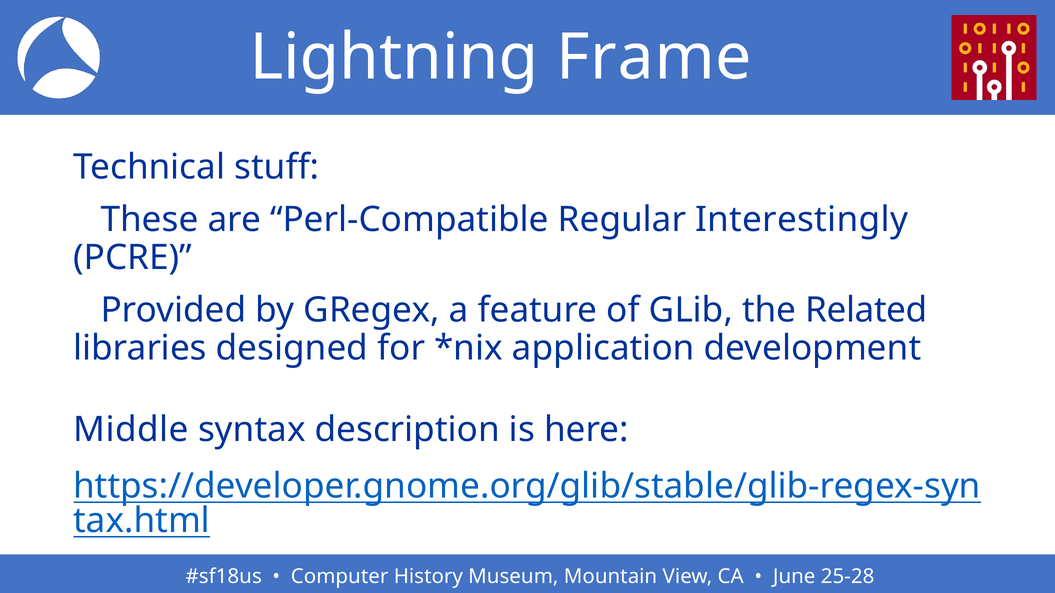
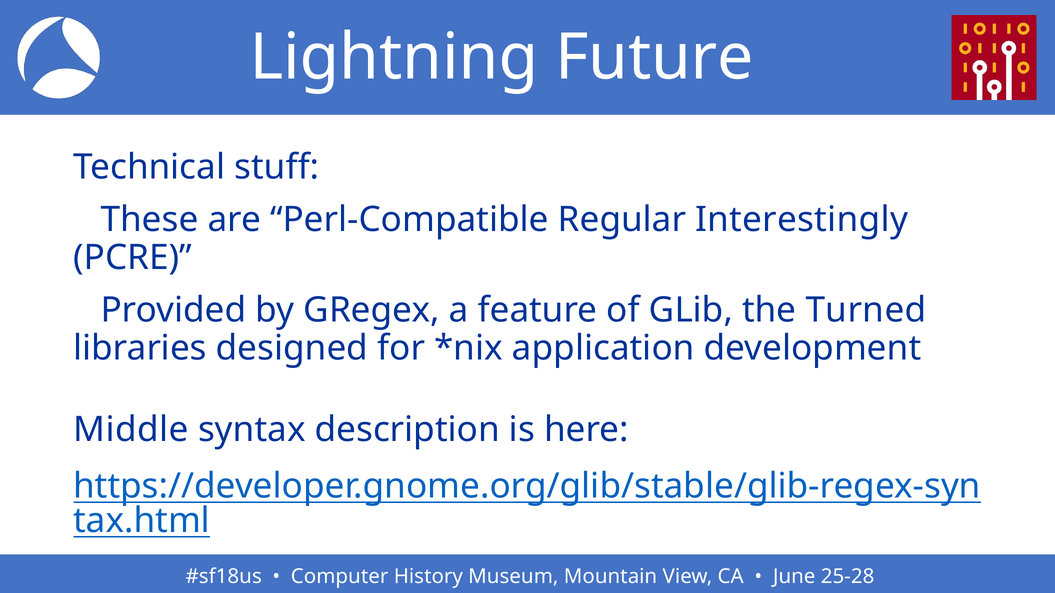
Frame: Frame -> Future (654, 57)
Related: Related -> Turned (866, 310)
